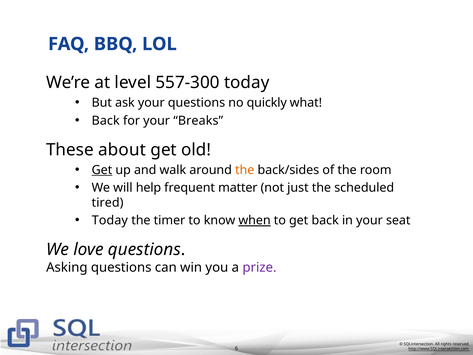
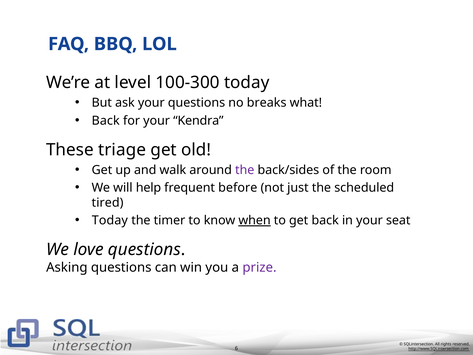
557-300: 557-300 -> 100-300 (188, 83)
quickly: quickly -> breaks (267, 103)
Breaks: Breaks -> Kendra (198, 121)
about: about -> triage (122, 150)
Get underline: present -> none (102, 170)
the colour: orange -> purple (245, 170)
matter: matter -> before (238, 188)
